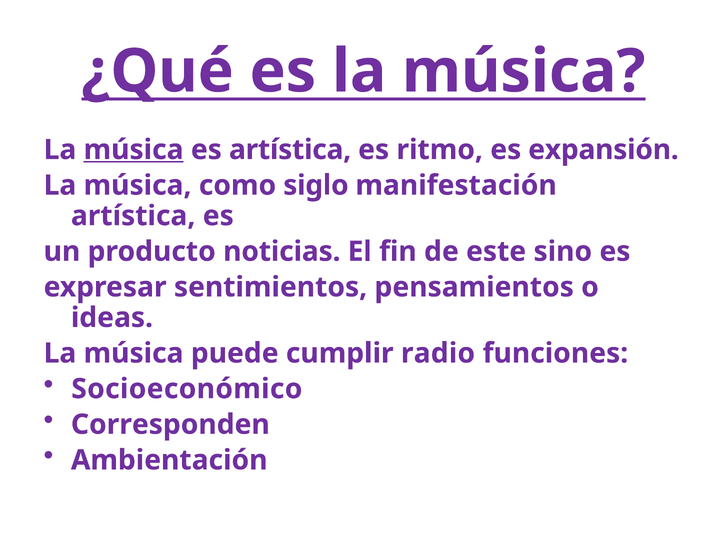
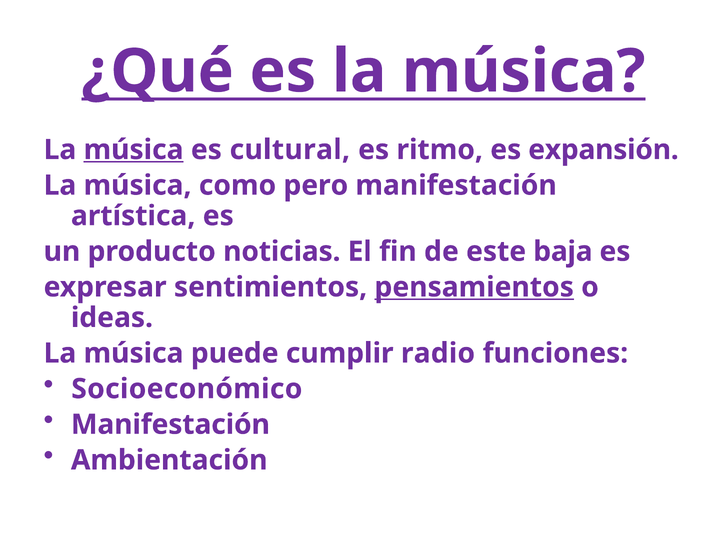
es artística: artística -> cultural (290, 150)
siglo: siglo -> pero (316, 185)
sino: sino -> baja (563, 252)
pensamientos underline: none -> present (474, 287)
Corresponden: Corresponden -> Manifestación (170, 425)
